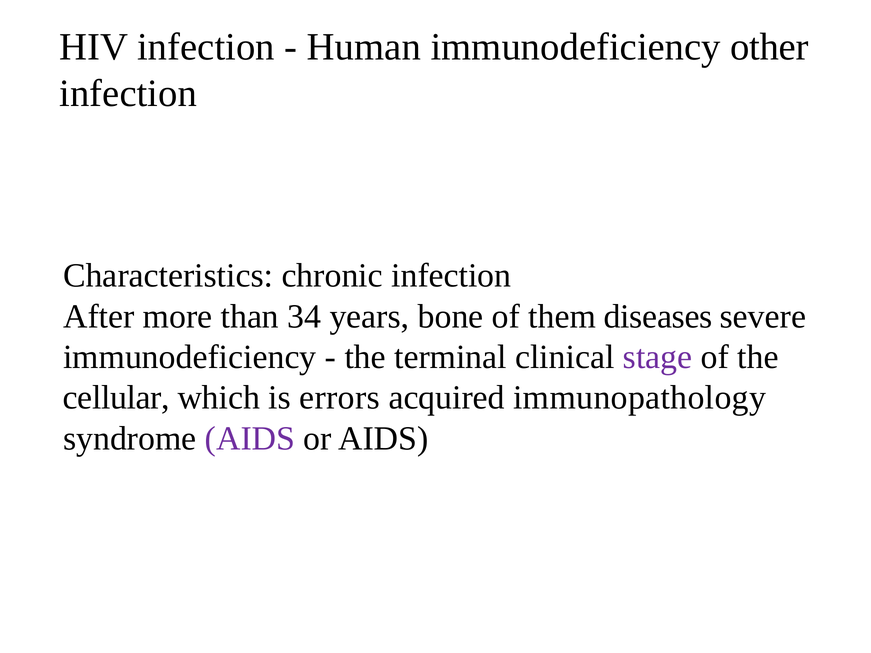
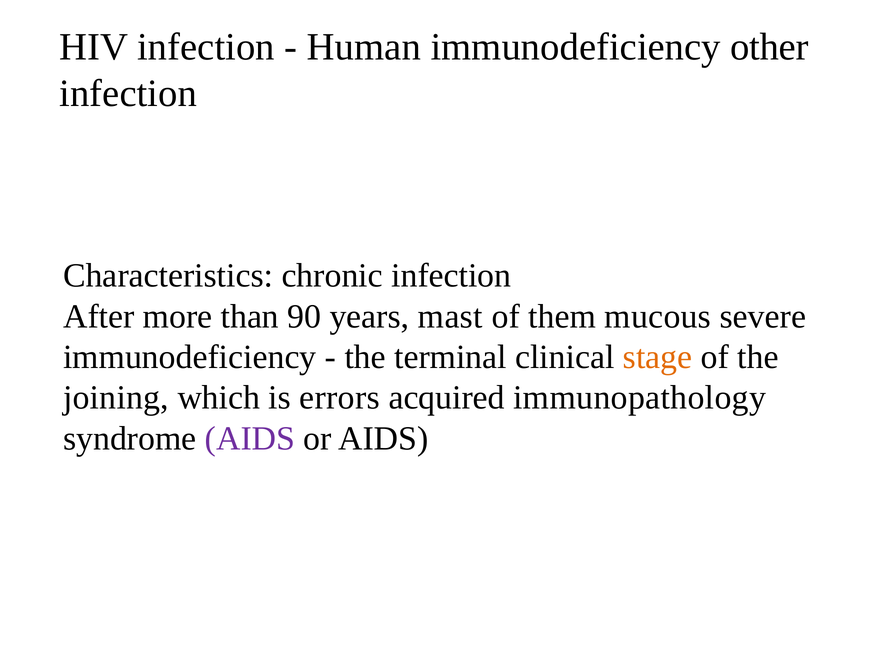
34: 34 -> 90 (304, 317)
bone: bone -> mast (450, 317)
diseases: diseases -> mucous (658, 317)
stage colour: purple -> orange (658, 357)
cellular: cellular -> joining (116, 398)
